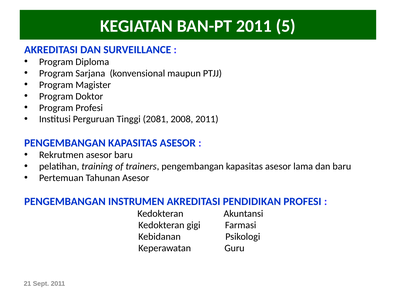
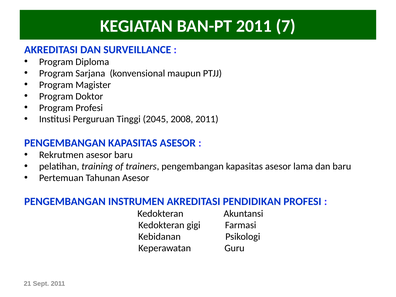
5: 5 -> 7 (286, 26)
2081: 2081 -> 2045 (156, 119)
